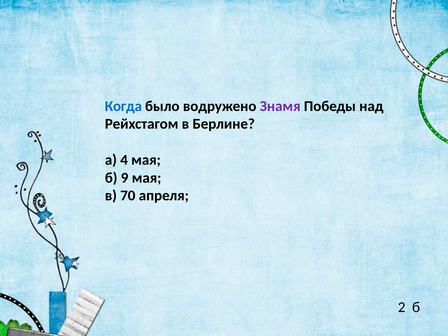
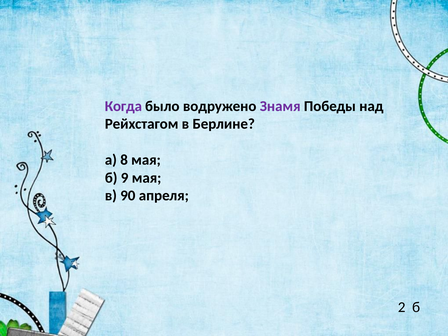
Когда colour: blue -> purple (123, 106)
4: 4 -> 8 (124, 160)
70: 70 -> 90 (128, 196)
